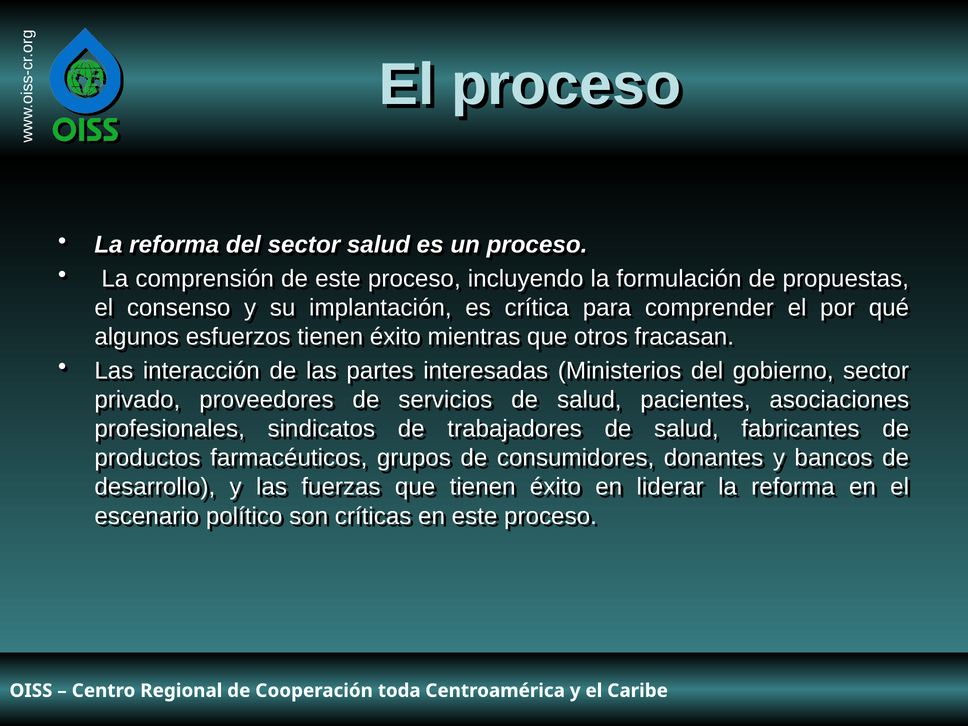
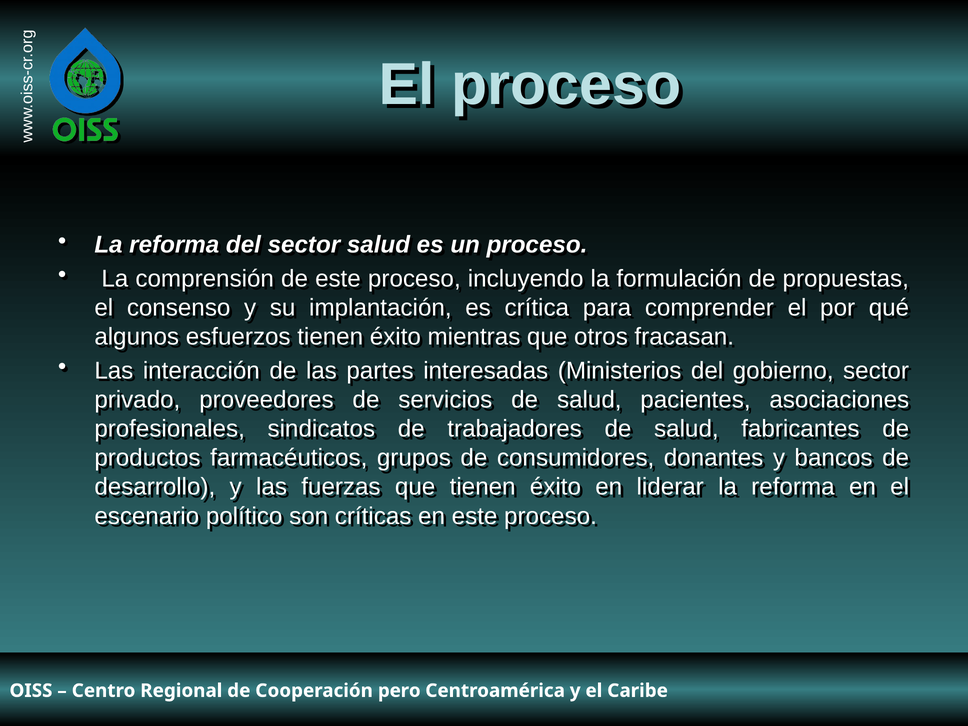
toda: toda -> pero (399, 691)
